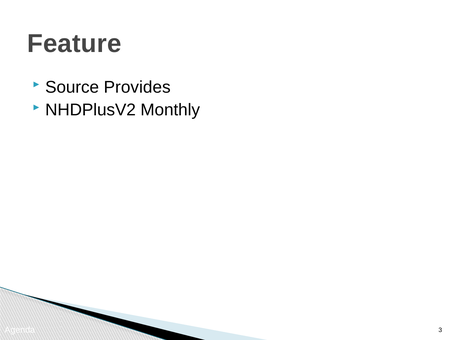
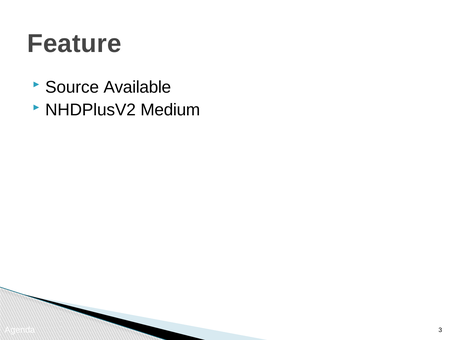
Provides: Provides -> Available (137, 87)
Monthly: Monthly -> Medium (170, 110)
